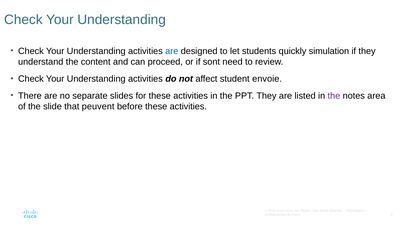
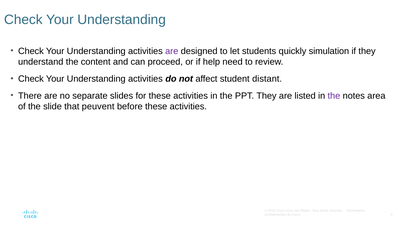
are colour: blue -> purple (172, 51)
sont: sont -> help (211, 62)
envoie: envoie -> distant (267, 79)
